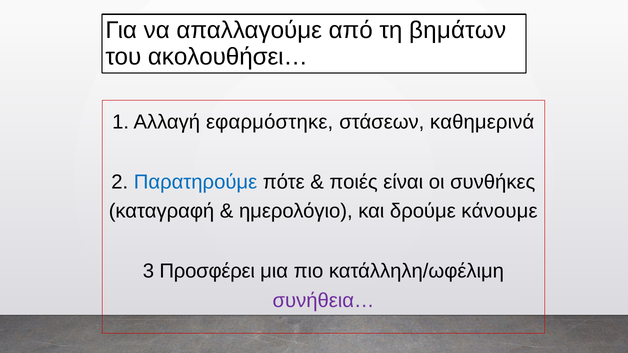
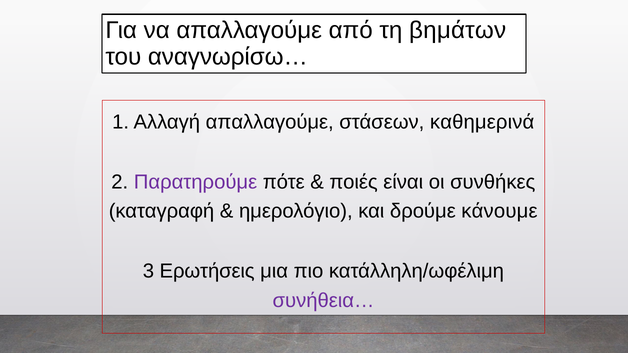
ακολουθήσει…: ακολουθήσει… -> αναγνωρίσω… (228, 57)
Αλλαγή εφαρμόστηκε: εφαρμόστηκε -> απαλλαγούμε (270, 122)
Παρατηρούμε colour: blue -> purple (195, 182)
Προσφέρει: Προσφέρει -> Ερωτήσεις (207, 271)
